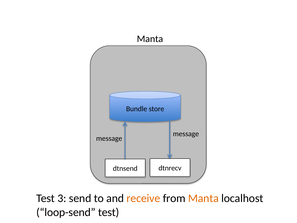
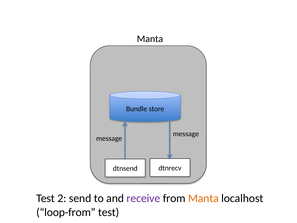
3: 3 -> 2 (62, 198)
receive colour: orange -> purple (143, 198)
loop-send: loop-send -> loop-from (66, 212)
